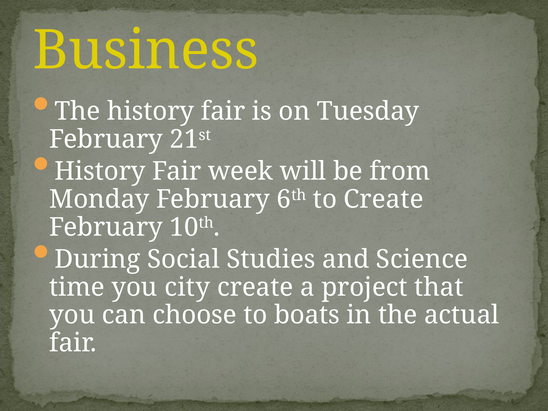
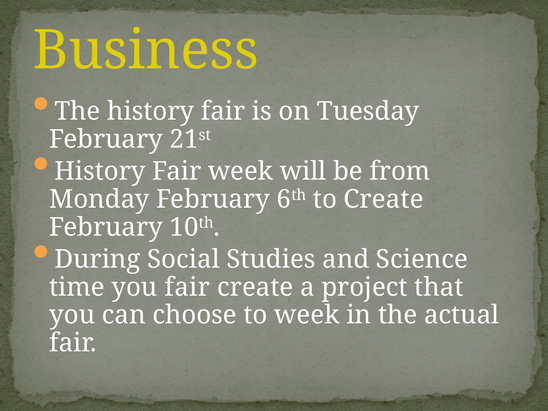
you city: city -> fair (187, 287)
to boats: boats -> week (307, 315)
